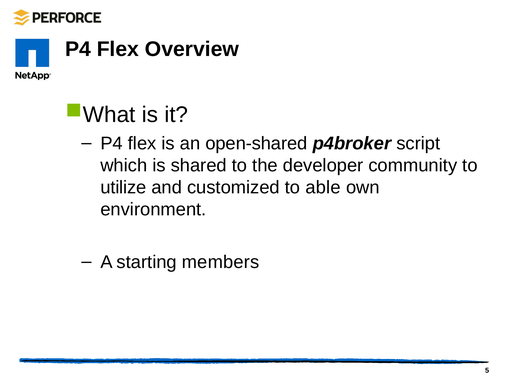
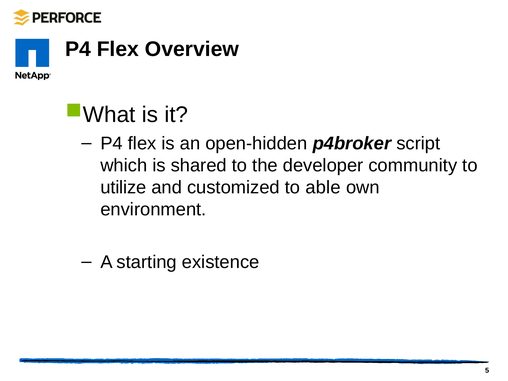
open-shared: open-shared -> open-hidden (256, 143)
members: members -> existence (221, 262)
